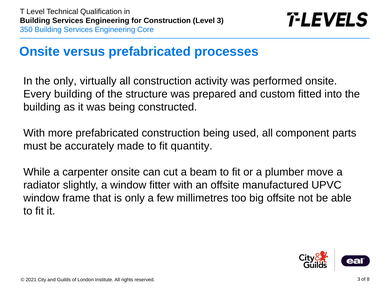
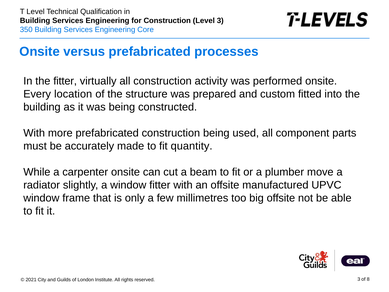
the only: only -> fitter (65, 81)
Every building: building -> location (73, 94)
